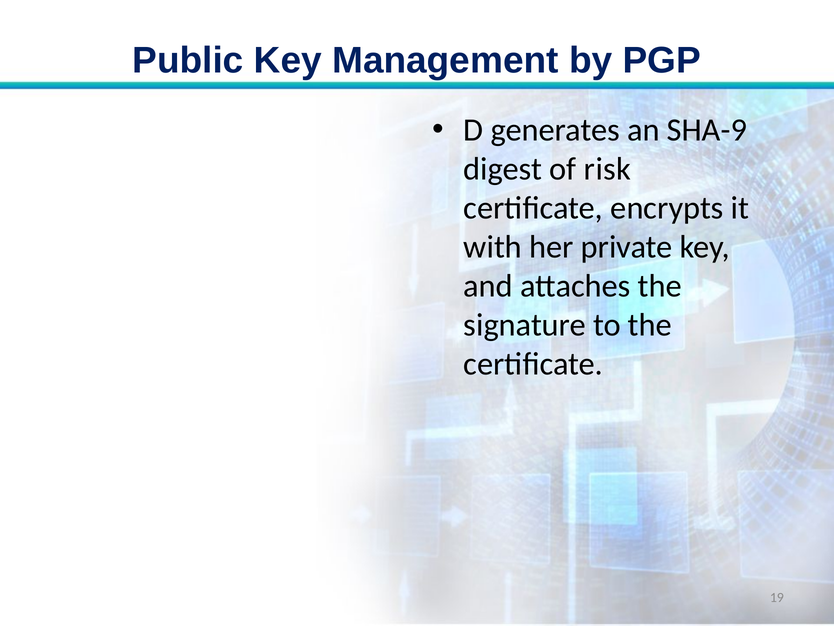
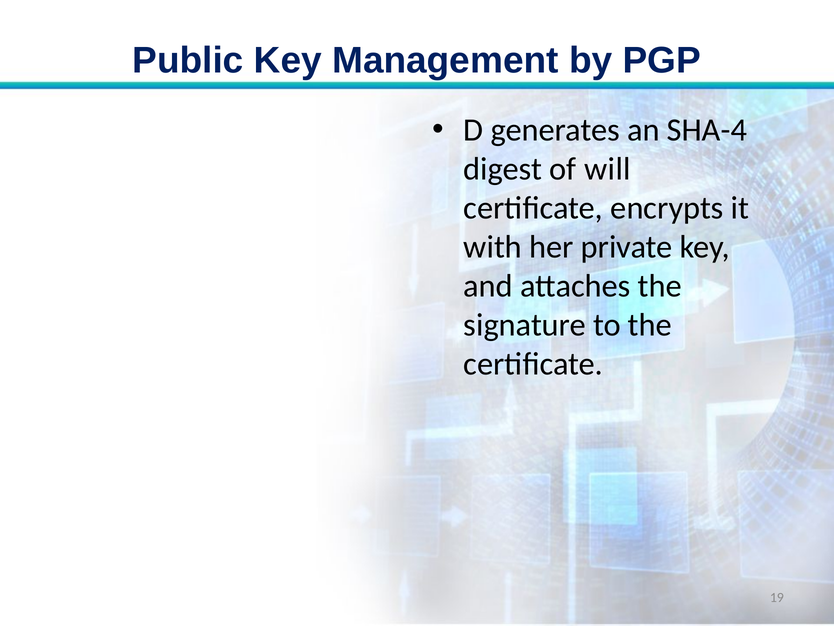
SHA-9: SHA-9 -> SHA-4 (707, 130)
risk: risk -> will (608, 169)
